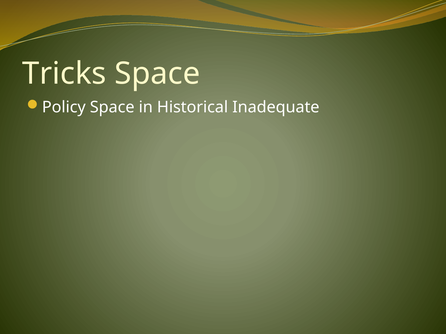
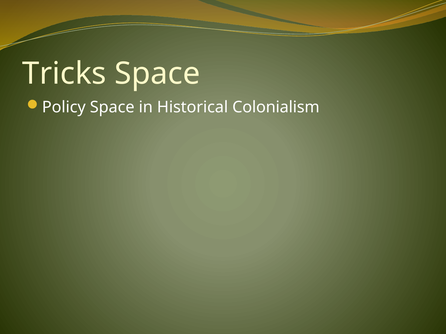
Inadequate: Inadequate -> Colonialism (276, 107)
